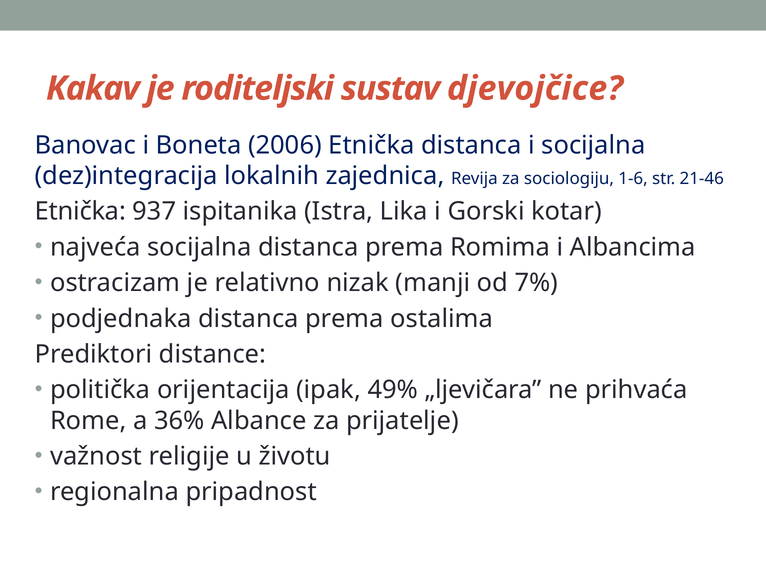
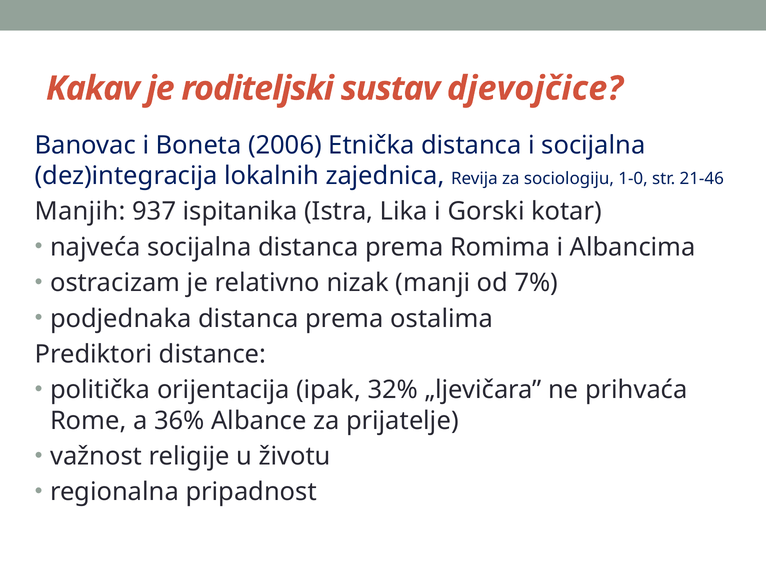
1-6: 1-6 -> 1-0 (633, 179)
Etnička: Etnička -> Manjih (80, 212)
49%: 49% -> 32% (393, 390)
